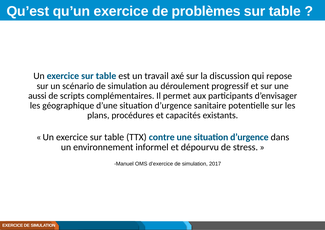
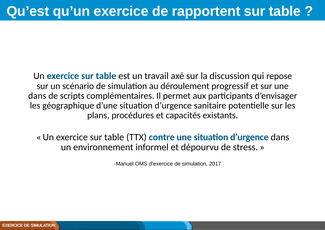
problèmes: problèmes -> rapportent (206, 11)
aussi: aussi -> dans (37, 96)
